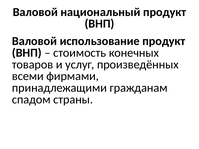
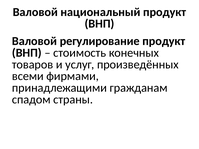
использование: использование -> регулирование (100, 41)
